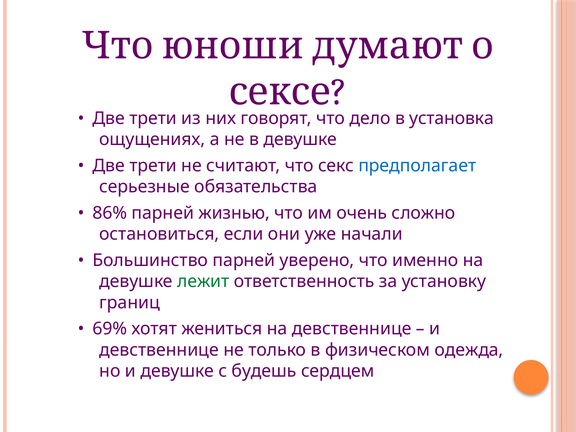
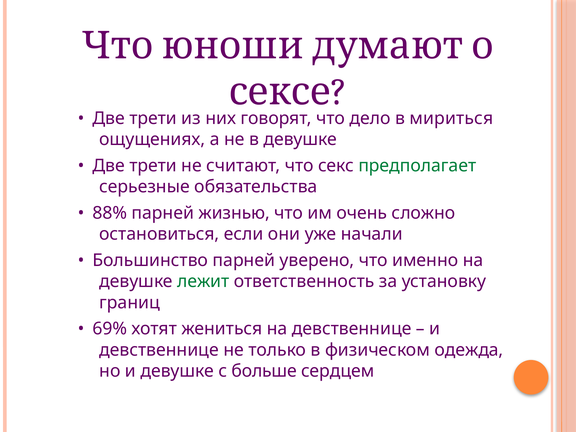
установка: установка -> мириться (451, 118)
предполагает colour: blue -> green (417, 166)
86%: 86% -> 88% (110, 213)
будешь: будешь -> больше (264, 371)
